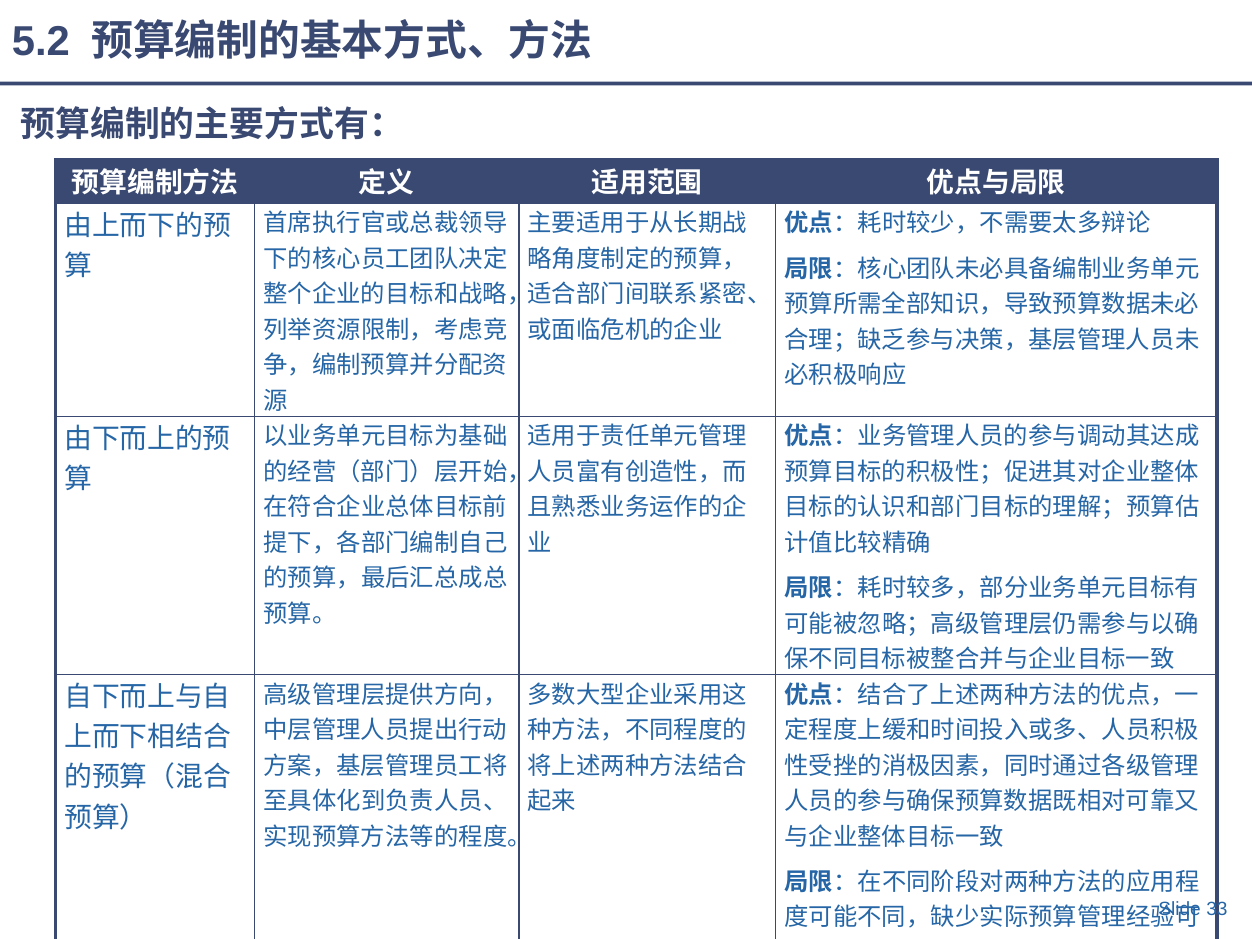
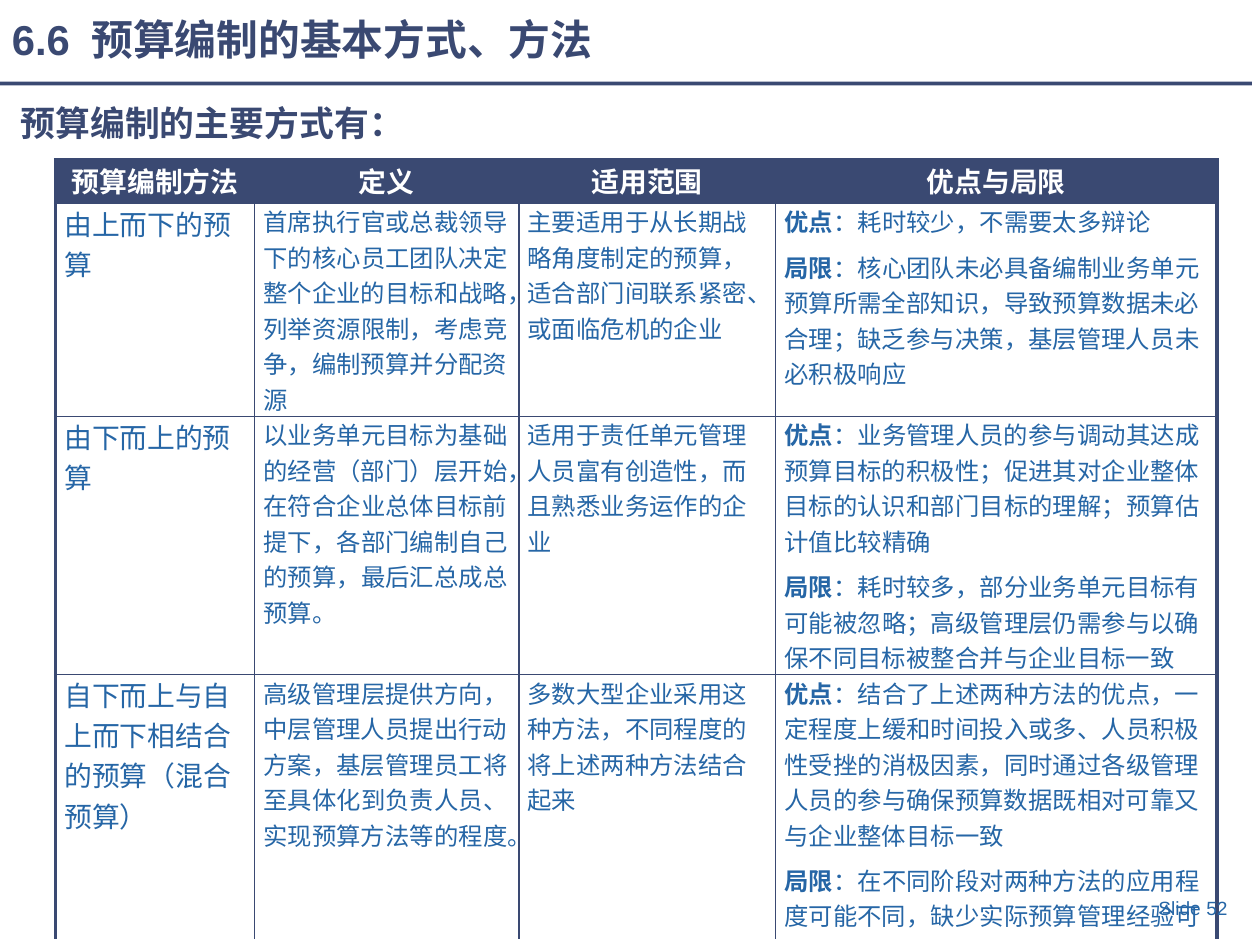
5.2: 5.2 -> 6.6 (41, 42)
33: 33 -> 52 (1217, 909)
